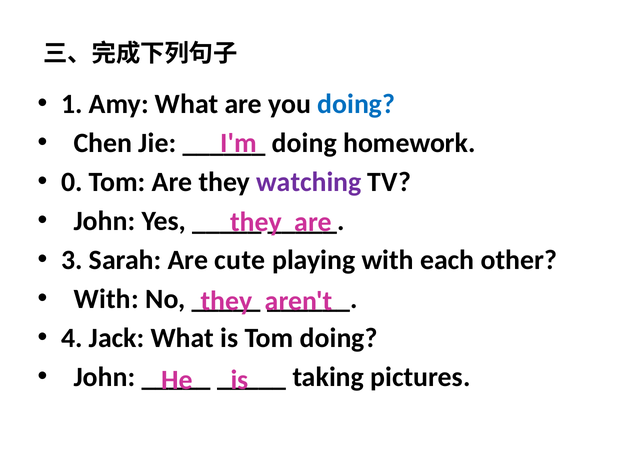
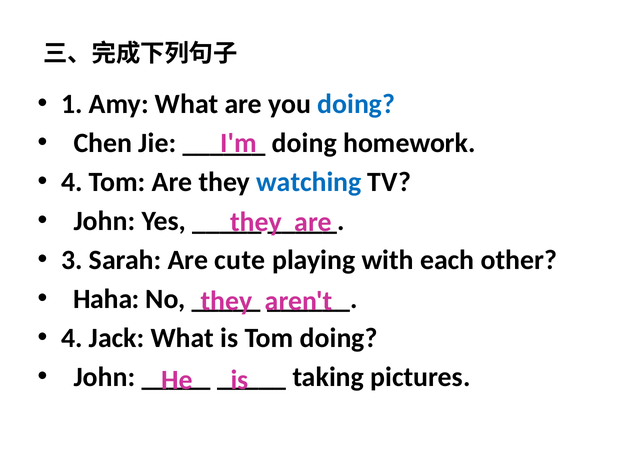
0: 0 -> 4 (72, 182)
watching colour: purple -> blue (309, 182)
With: With -> Haha (106, 299)
